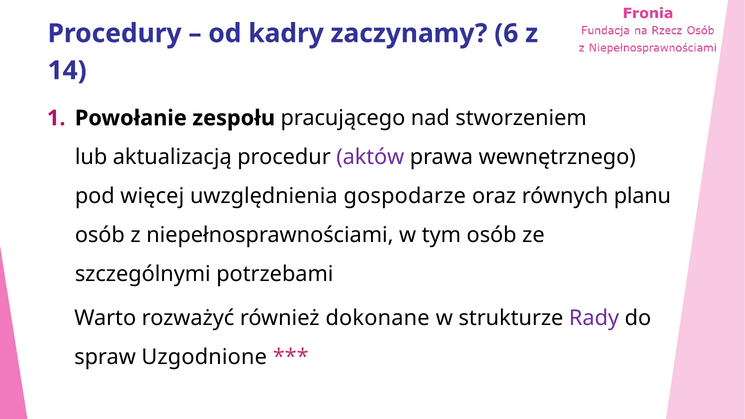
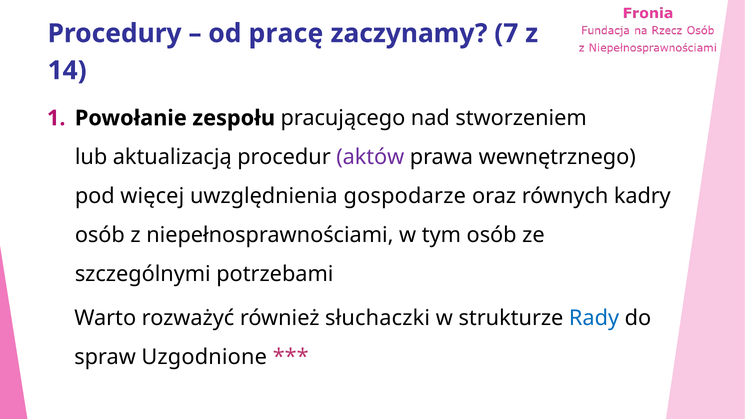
kadry: kadry -> pracę (286, 33)
6: 6 -> 7 (506, 33)
planu: planu -> kadry (642, 196)
dokonane: dokonane -> słuchaczki (378, 318)
Rady colour: purple -> blue (594, 318)
